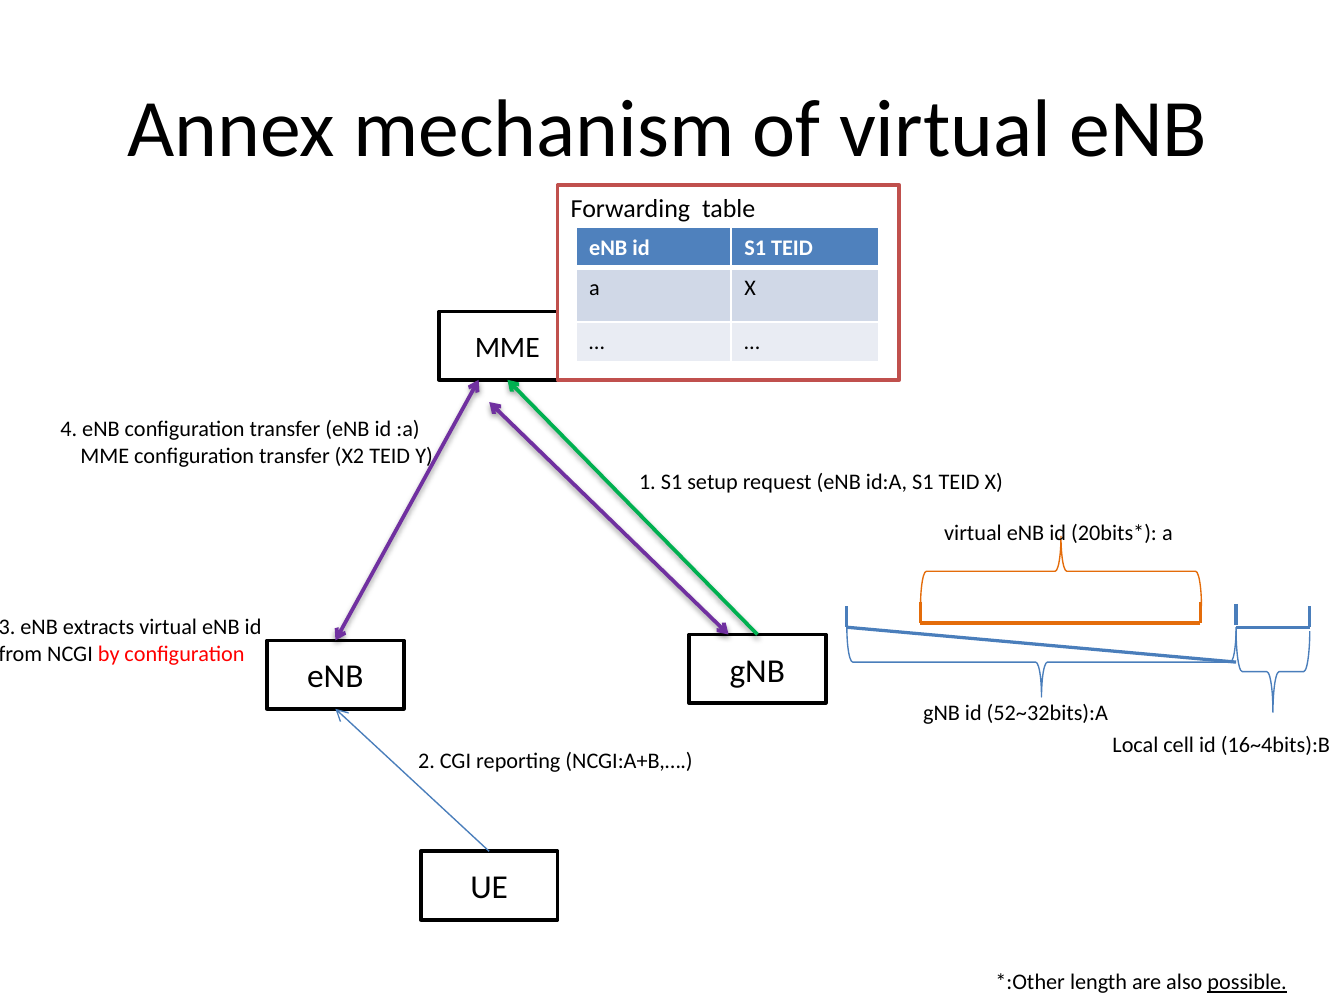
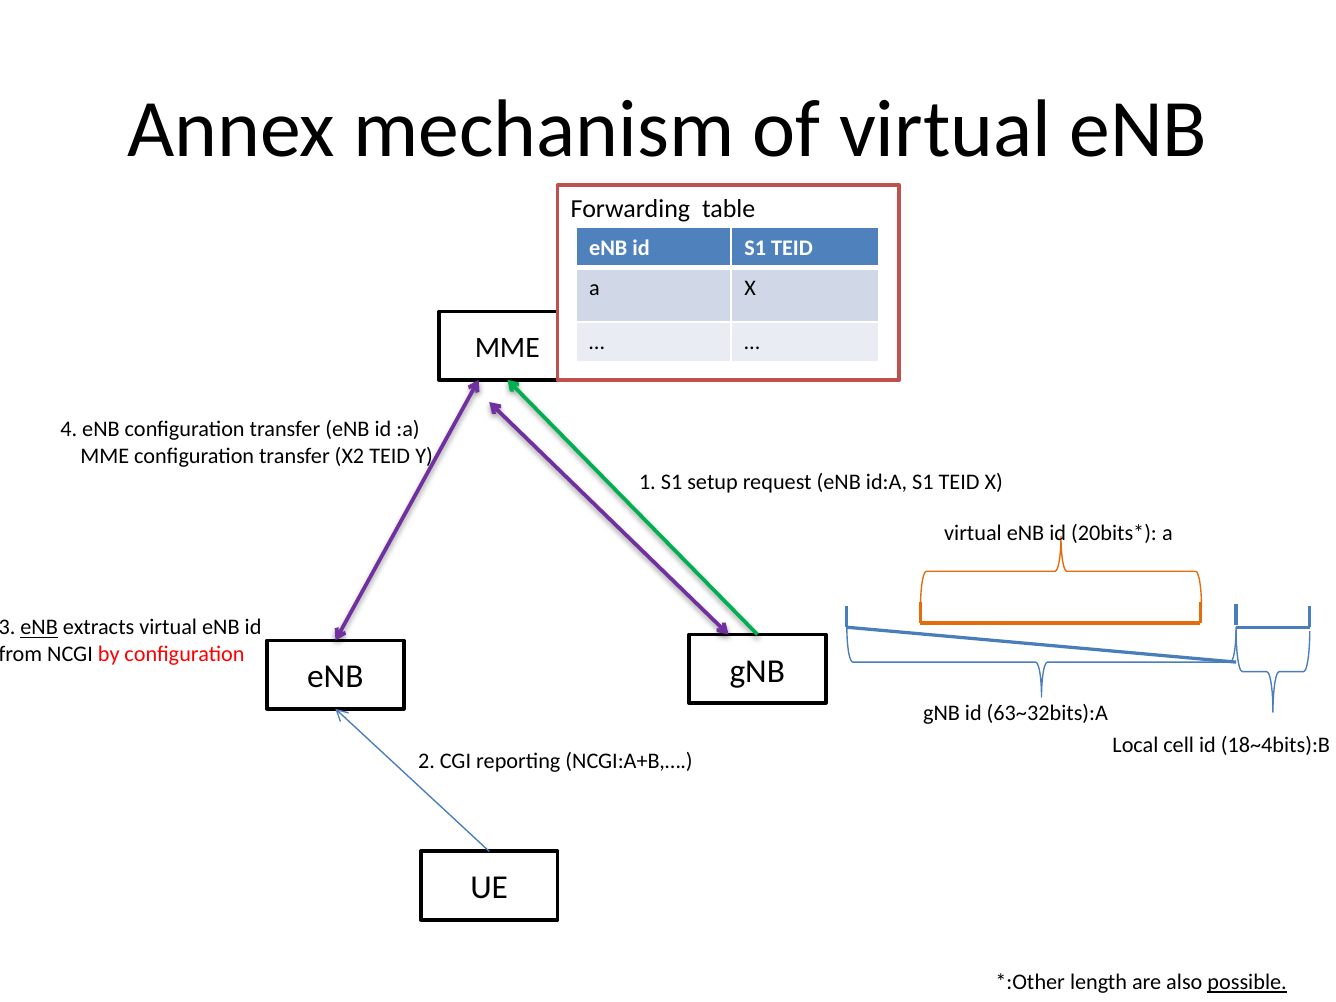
eNB underline: none -> present (39, 628)
52~32bits):A: 52~32bits):A -> 63~32bits):A (1047, 713)
16~4bits):B: 16~4bits):B -> 18~4bits):B (1275, 745)
